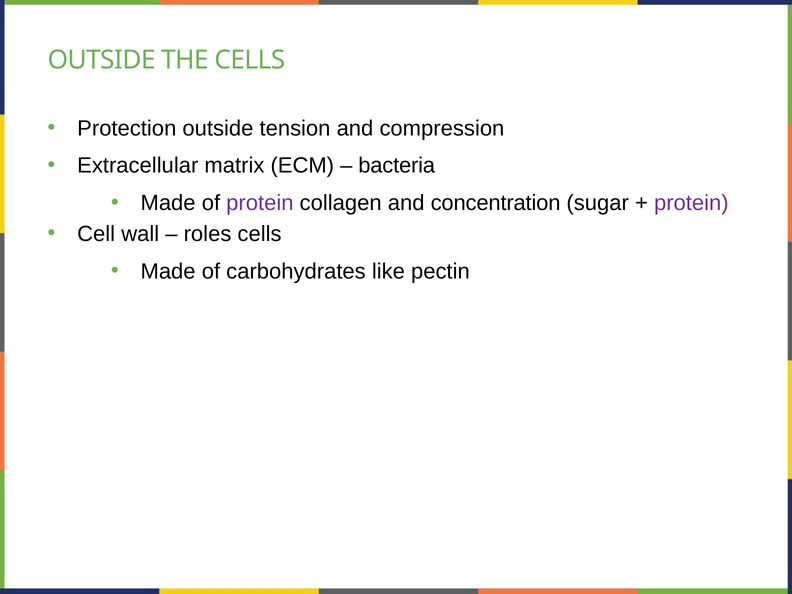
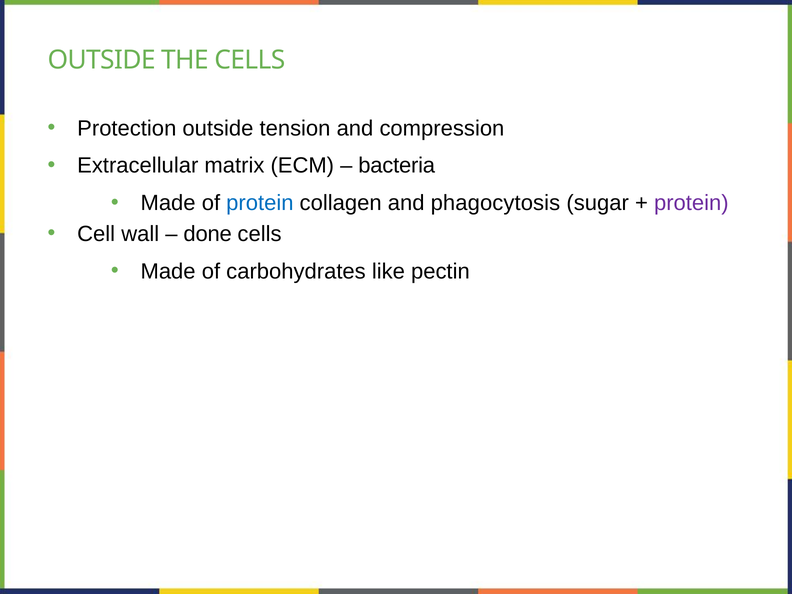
protein colour: purple -> blue (260, 203)
concentration: concentration -> phagocytosis (495, 203)
roles: roles -> done (208, 234)
